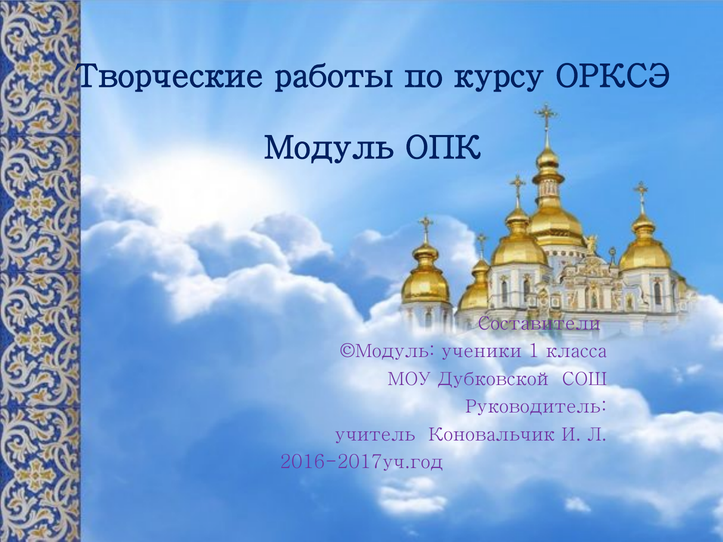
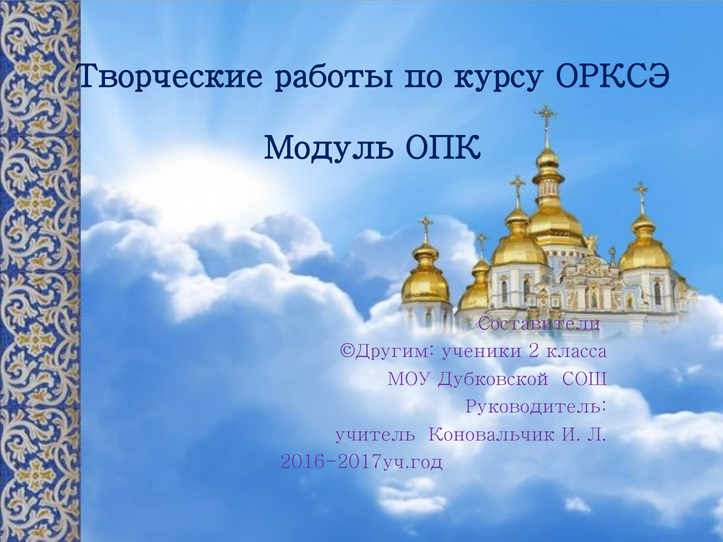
©Модуль: ©Модуль -> ©Другим (388, 351)
1: 1 -> 2 (534, 351)
